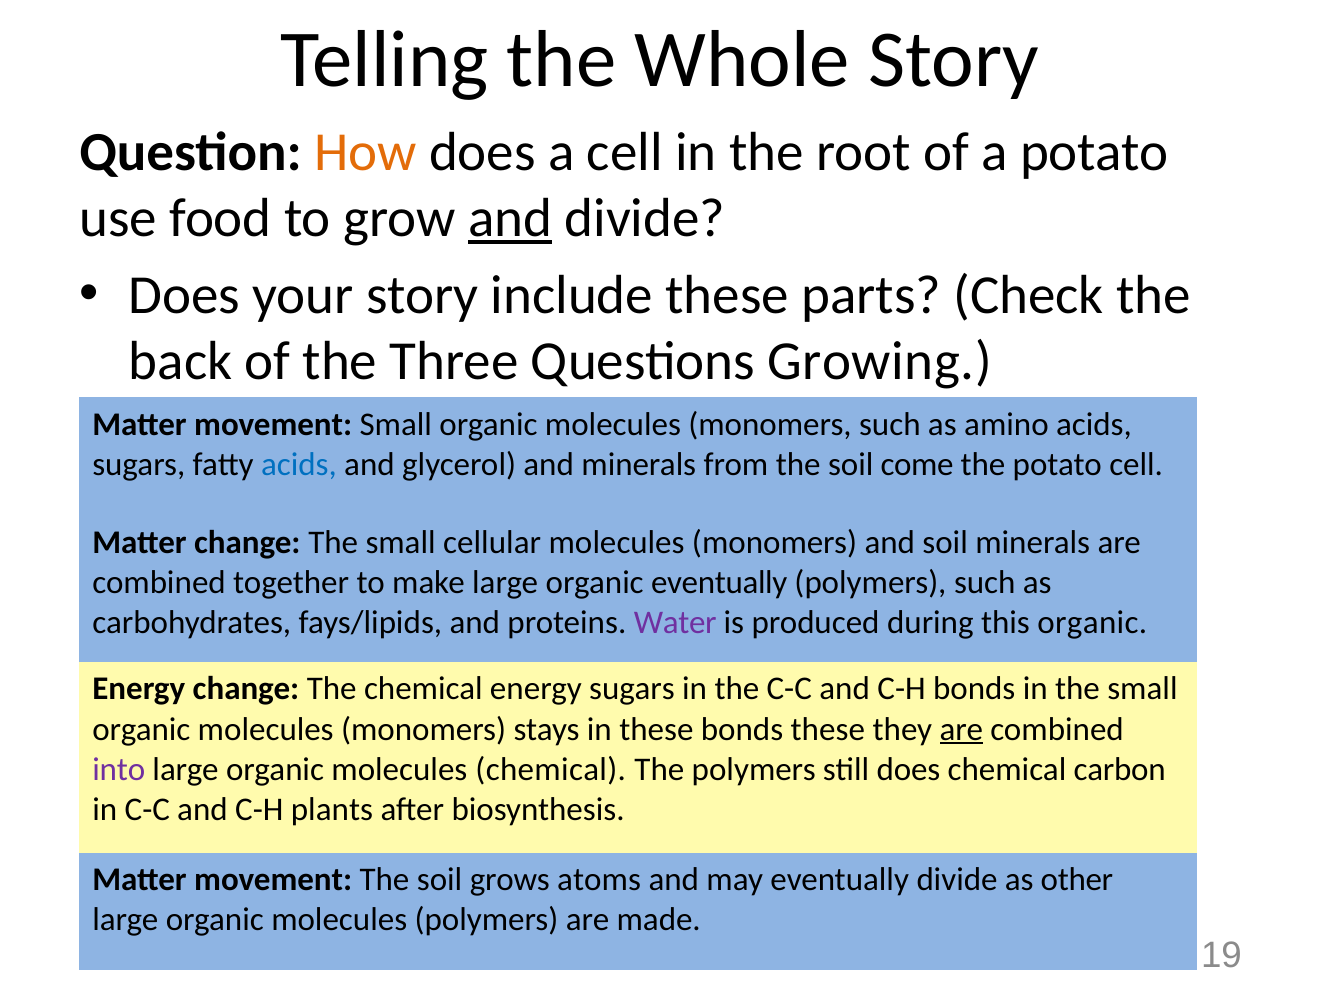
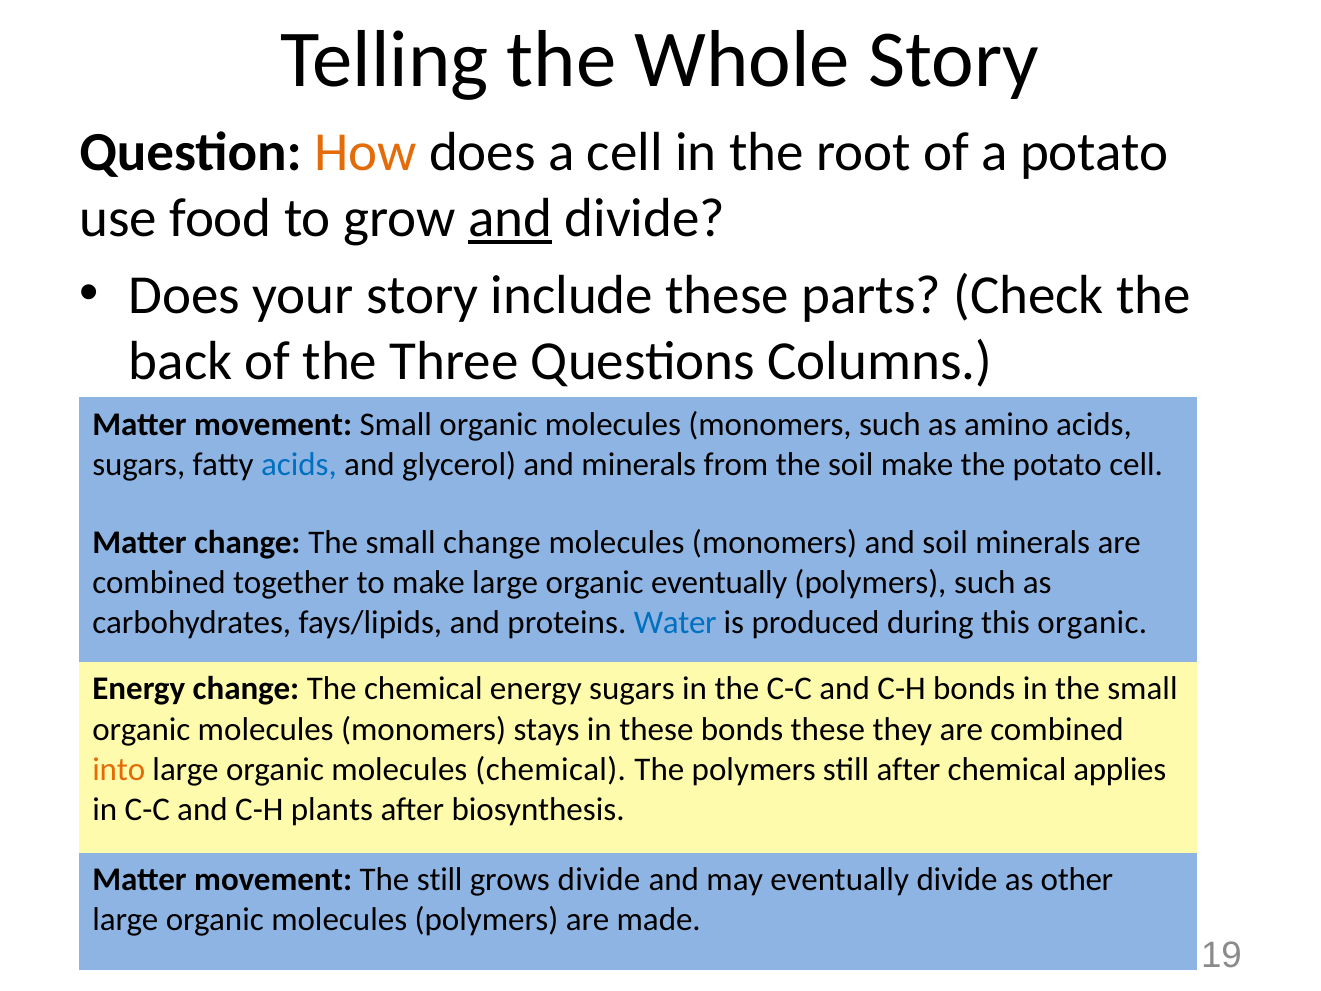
Growing: Growing -> Columns (880, 361)
soil come: come -> make (917, 464)
small cellular: cellular -> change (492, 542)
Water colour: purple -> blue (675, 623)
are underline: present -> none (961, 729)
into colour: purple -> orange (119, 769)
still does: does -> after (909, 769)
carbon: carbon -> applies (1120, 769)
movement The soil: soil -> still (440, 879)
grows atoms: atoms -> divide (599, 879)
